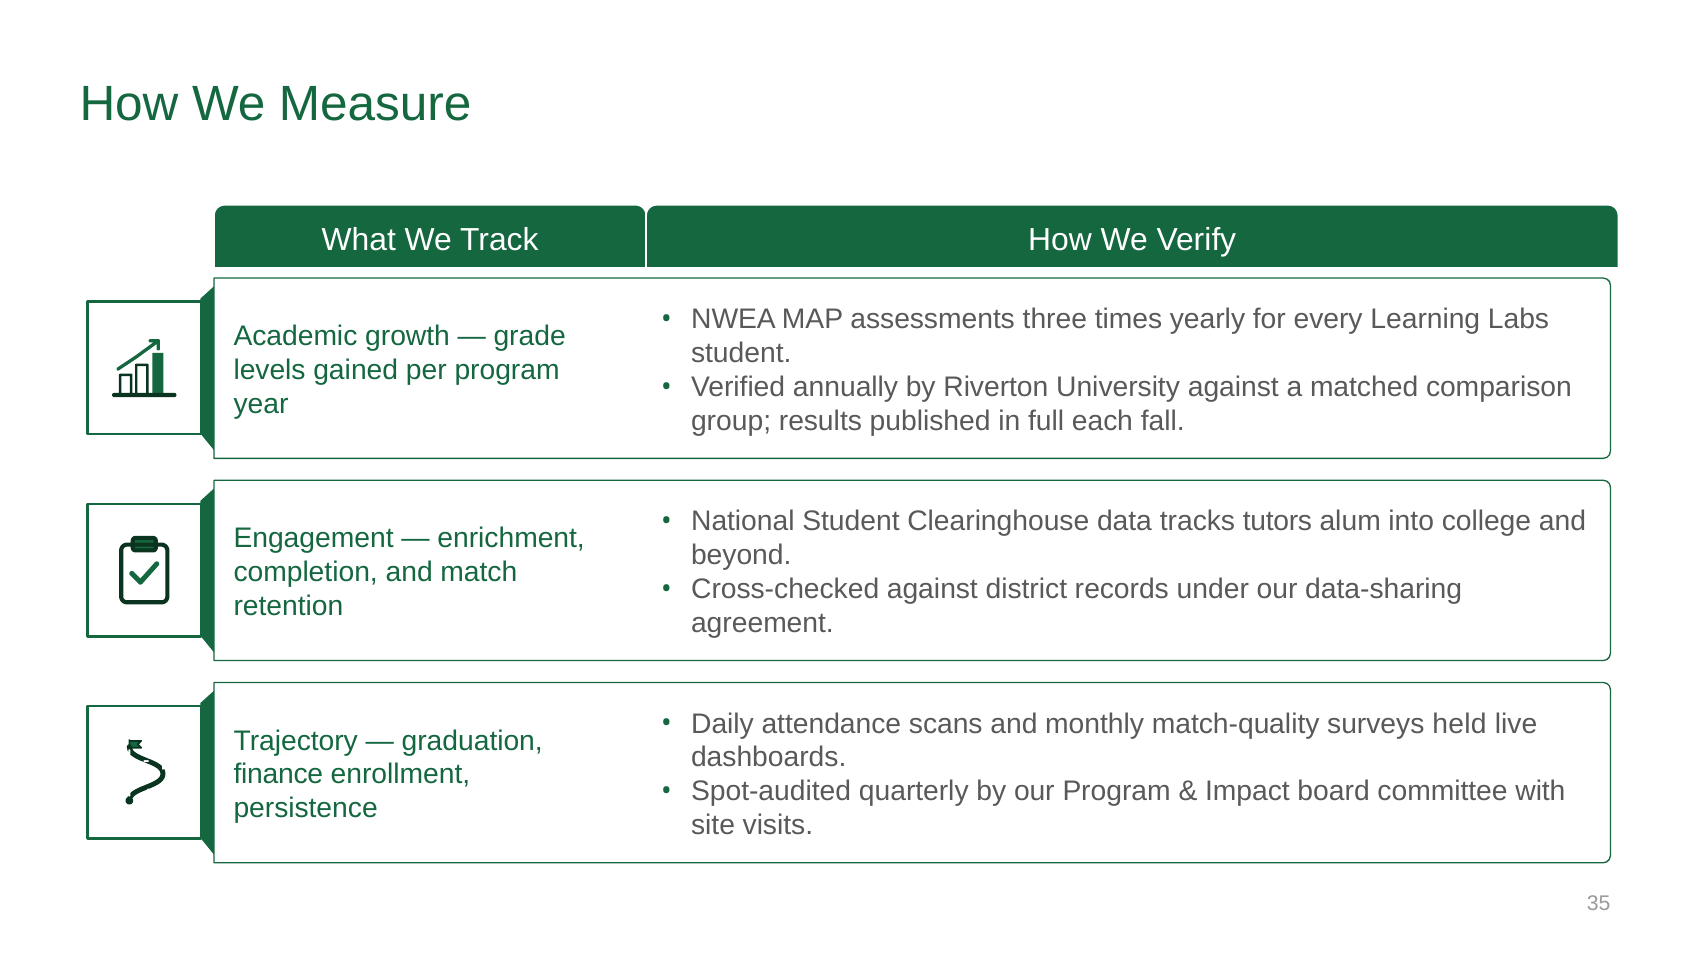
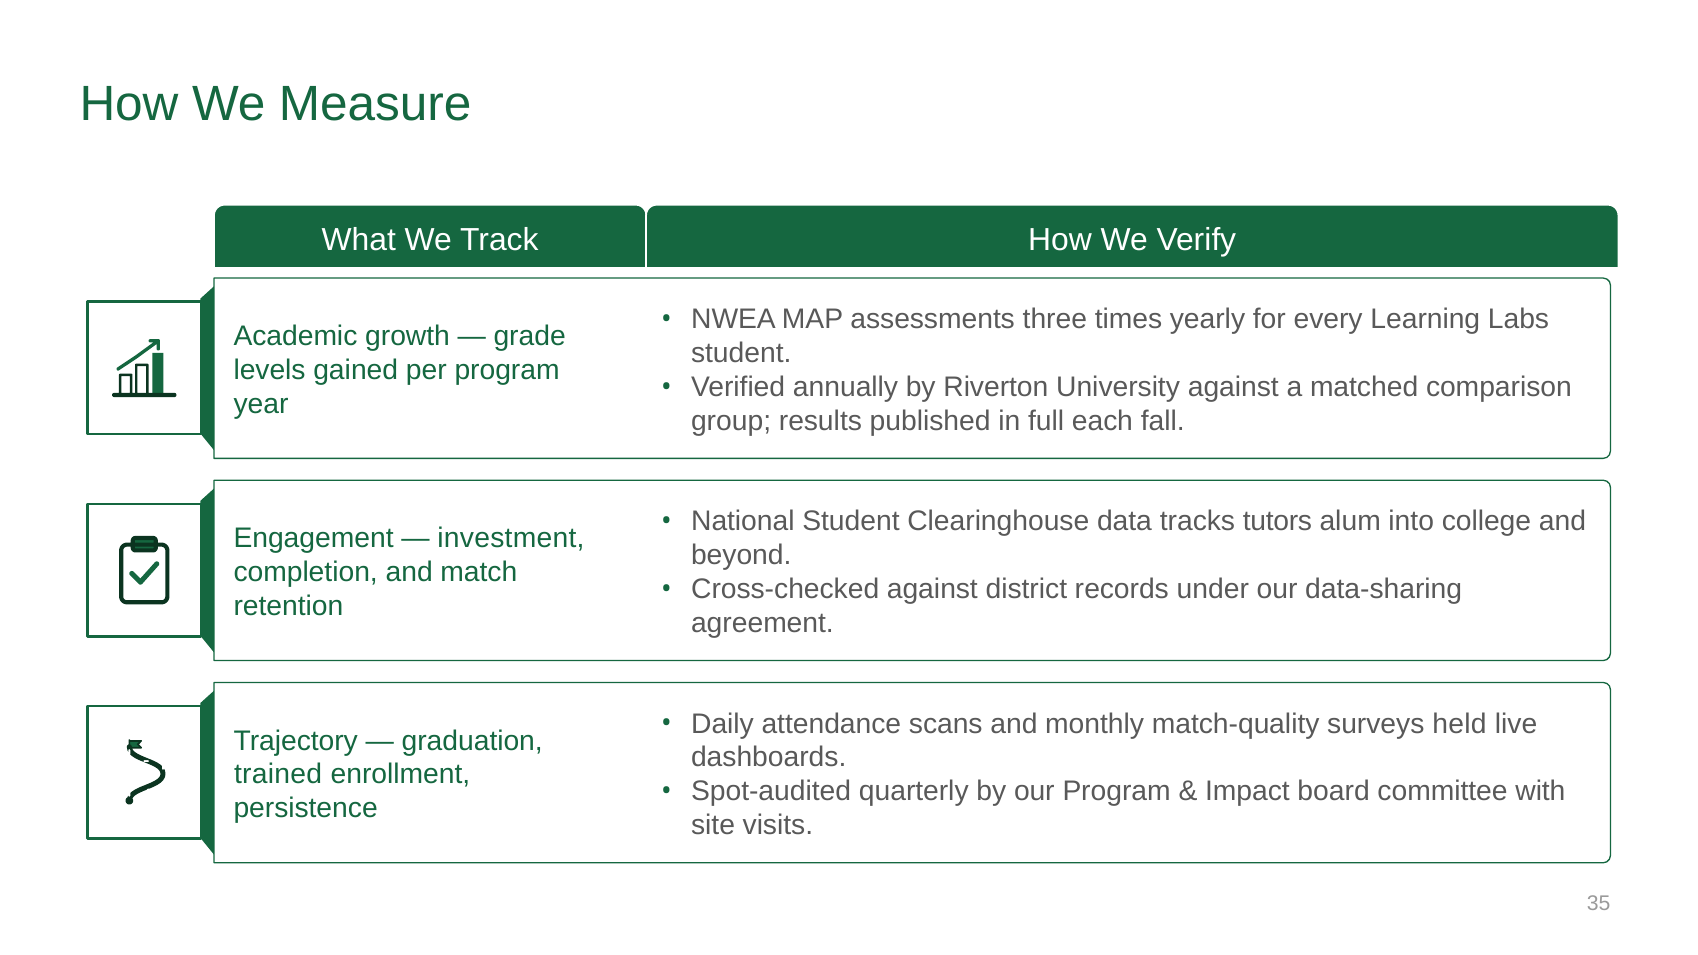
enrichment: enrichment -> investment (511, 539)
finance: finance -> trained (278, 775)
